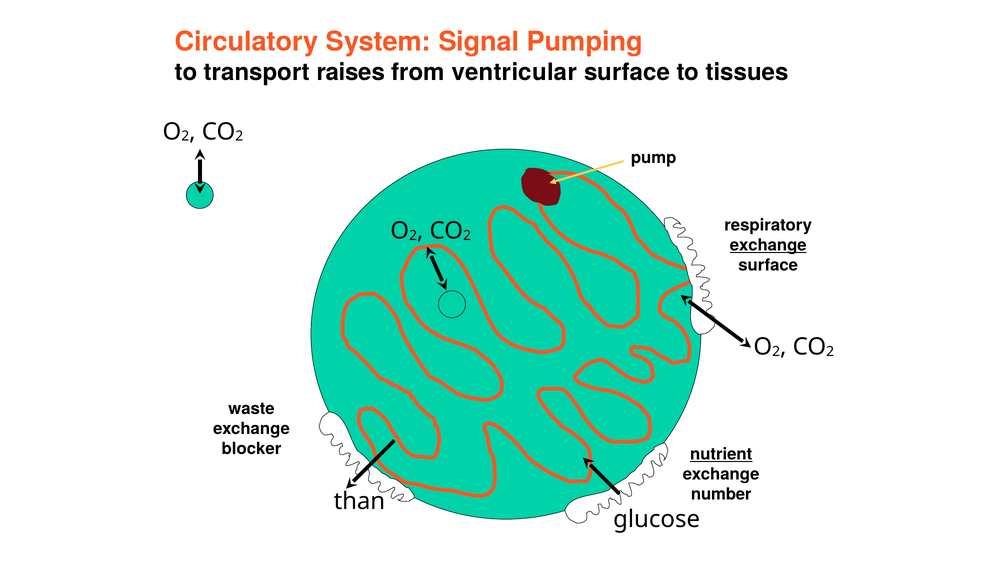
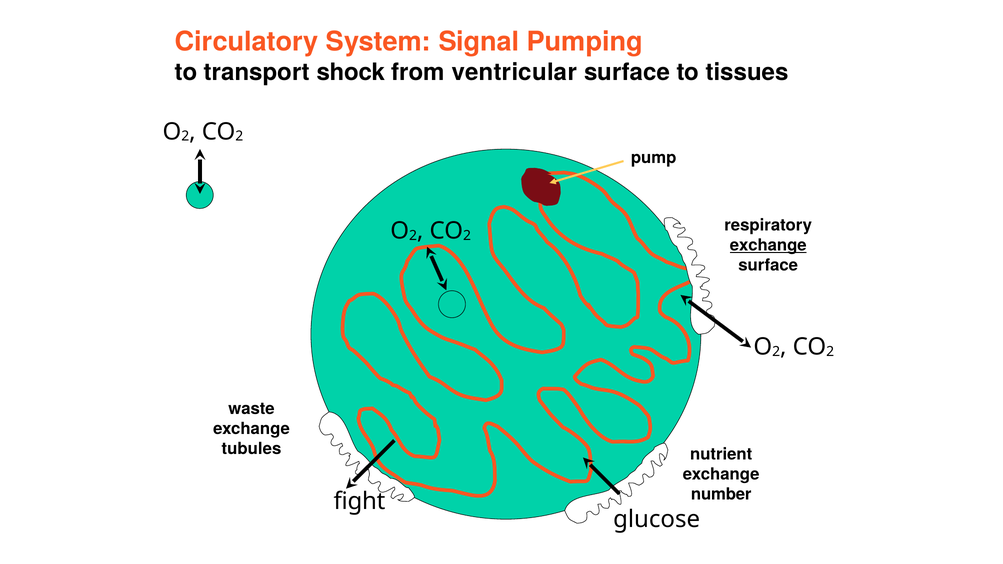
raises: raises -> shock (351, 72)
blocker: blocker -> tubules (251, 449)
nutrient underline: present -> none (721, 454)
than: than -> fight (359, 502)
